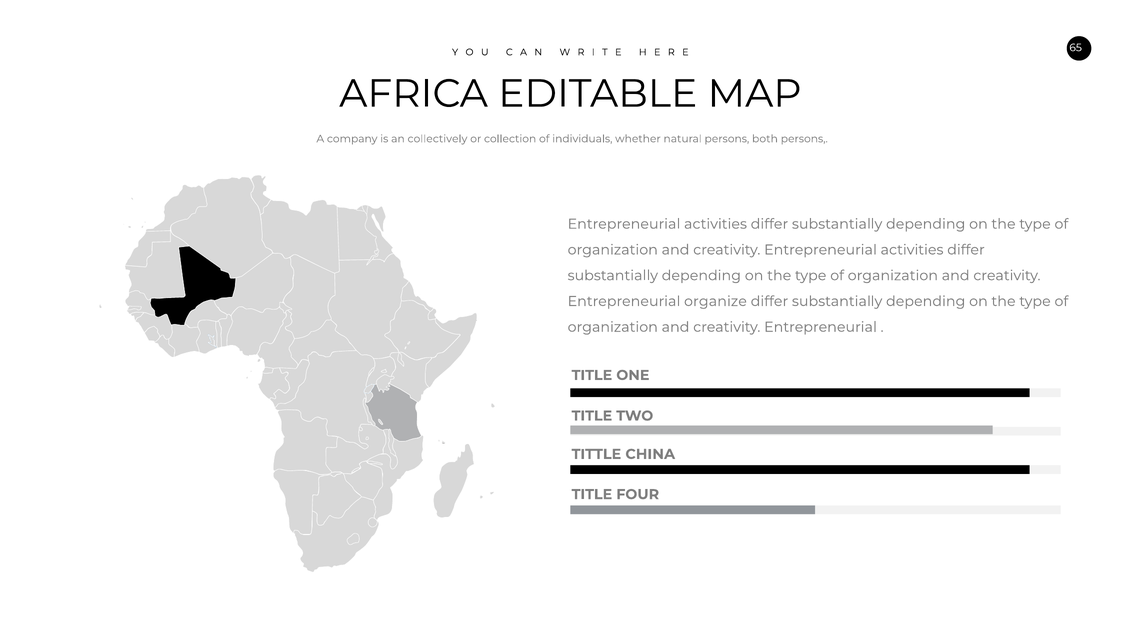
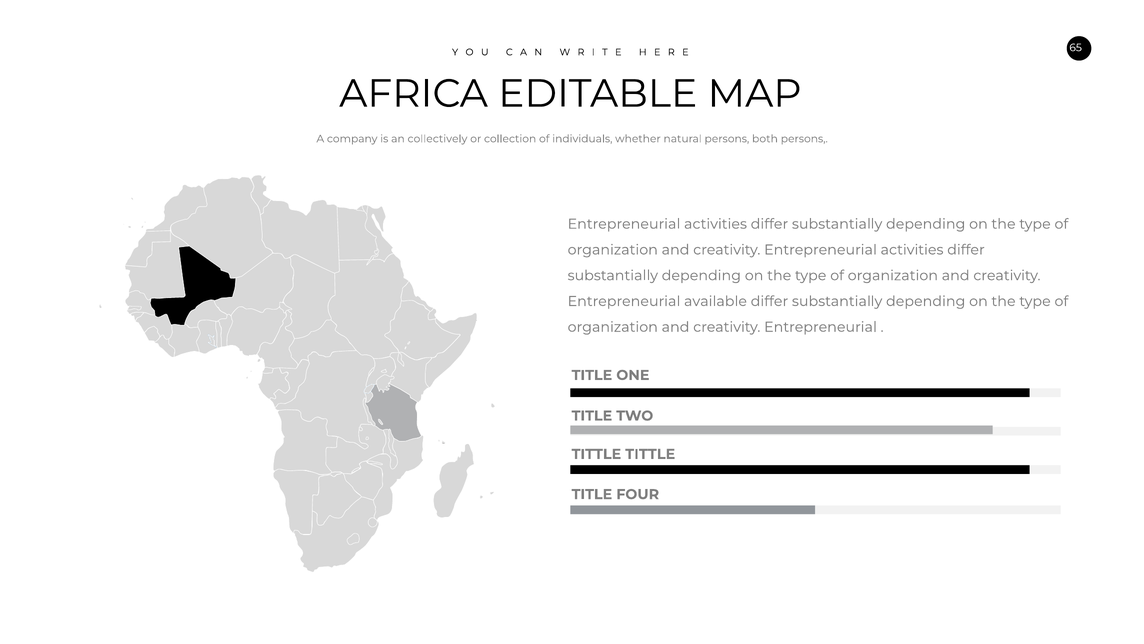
organize: organize -> available (715, 301)
TITTLE CHINA: CHINA -> TITTLE (650, 454)
